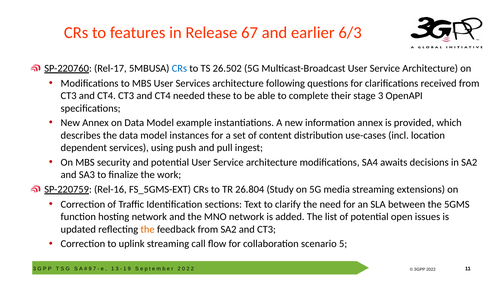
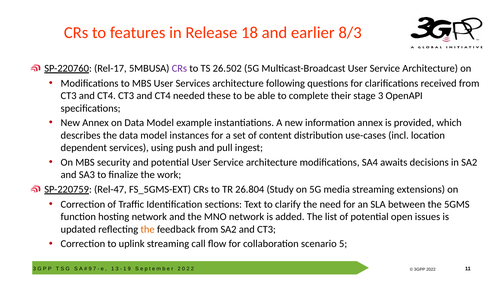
67: 67 -> 18 (250, 33)
6/3: 6/3 -> 8/3 (350, 33)
CRs colour: blue -> purple (179, 68)
Rel-16: Rel-16 -> Rel-47 (110, 189)
